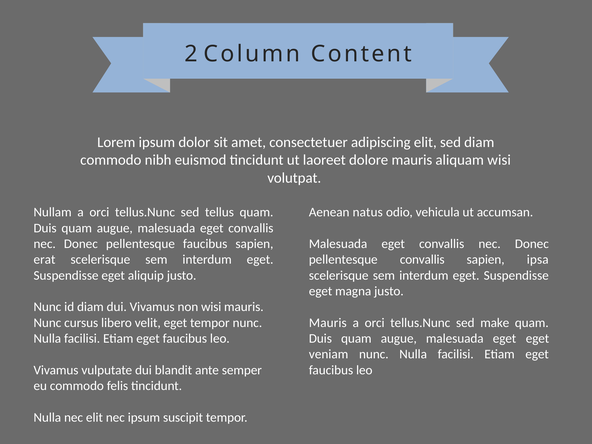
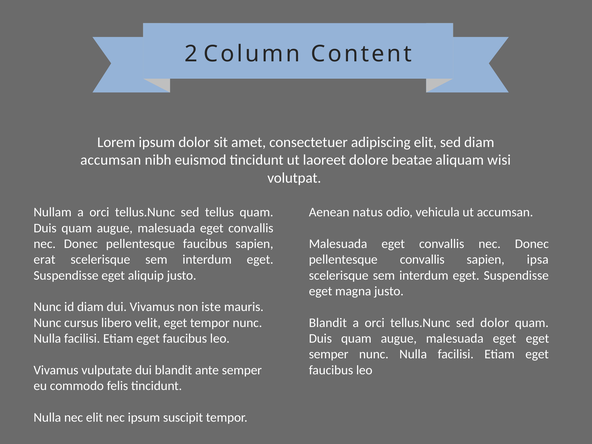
commodo: commodo -> accumsan (111, 160)
dolore mauris: mauris -> beatae (412, 160)
non wisi: wisi -> iste (211, 307)
Mauris: Mauris -> Blandit (328, 323)
sed make: make -> dolor (495, 323)
veniam: veniam -> semper (329, 354)
